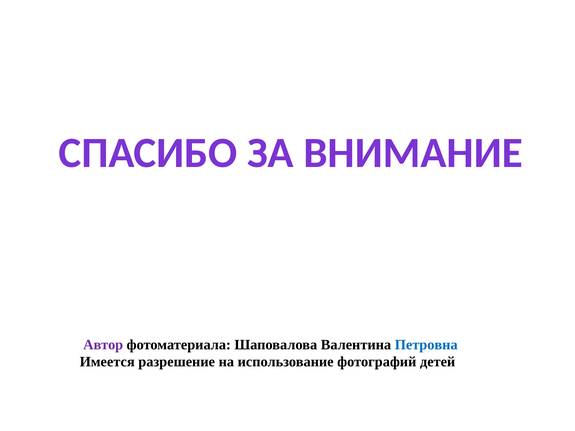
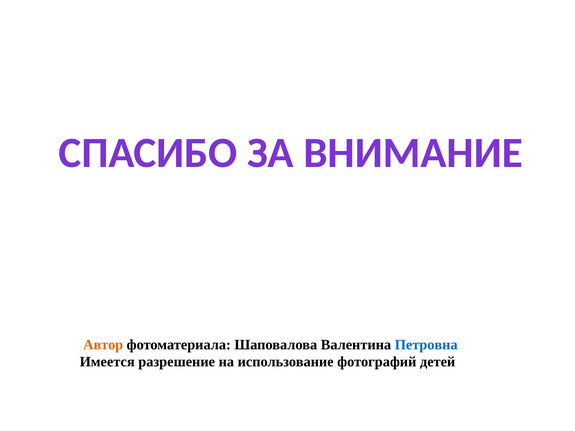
Автор colour: purple -> orange (103, 345)
